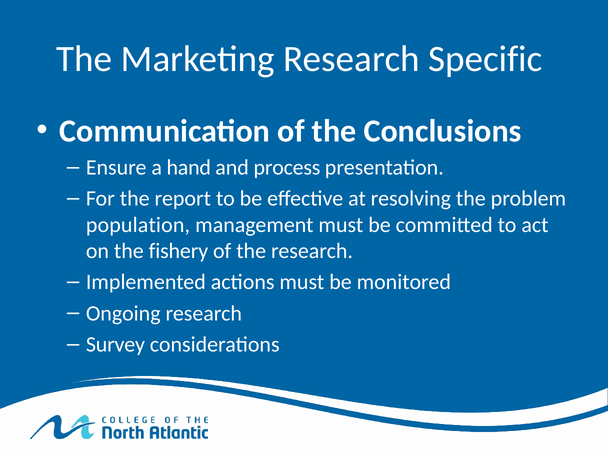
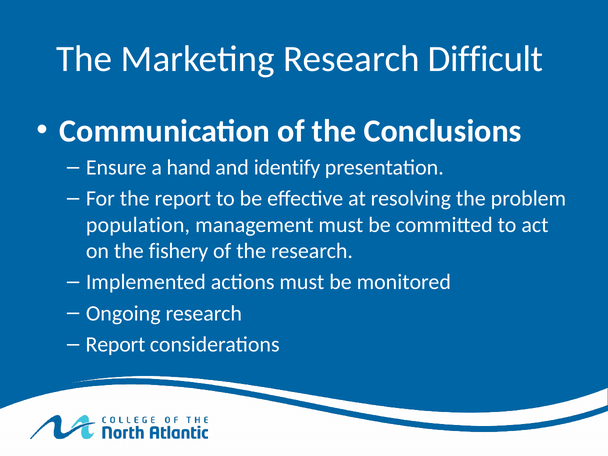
Specific: Specific -> Difficult (486, 59)
process: process -> identify (287, 167)
Survey: Survey -> Report (115, 344)
